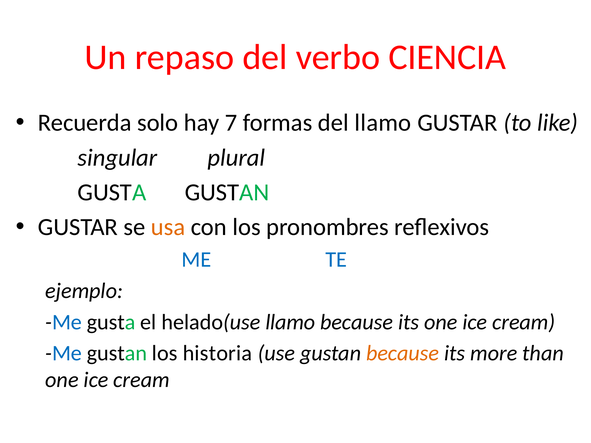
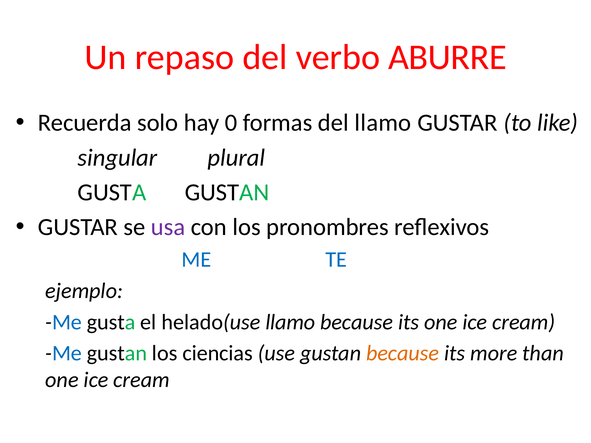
CIENCIA: CIENCIA -> ABURRE (447, 57)
7: 7 -> 0 (231, 123)
usa colour: orange -> purple (168, 227)
historia: historia -> ciencias (218, 353)
